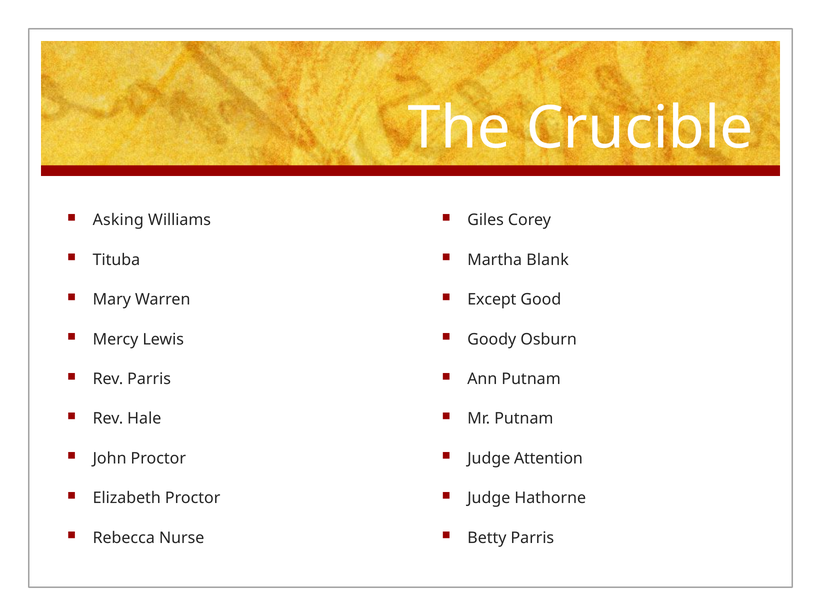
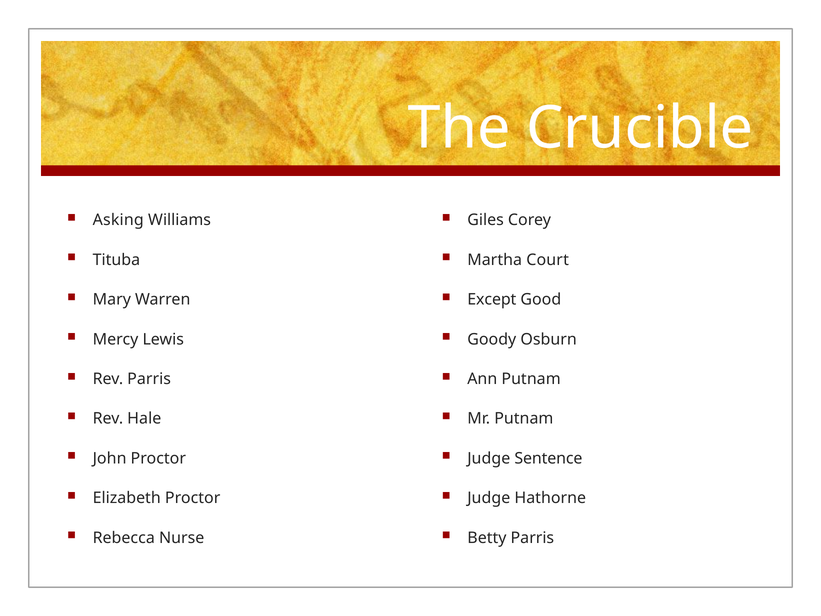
Blank: Blank -> Court (548, 260)
Attention: Attention -> Sentence (548, 458)
